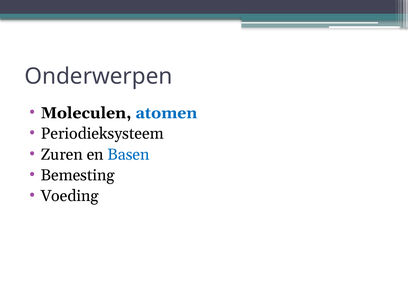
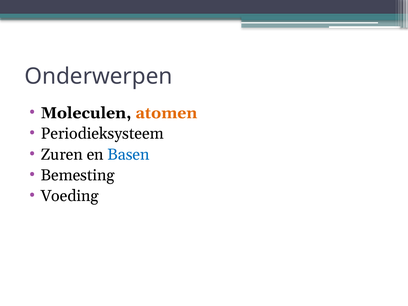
atomen colour: blue -> orange (166, 113)
